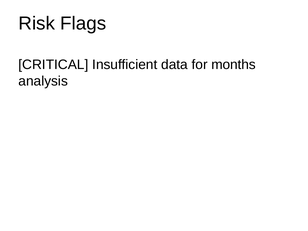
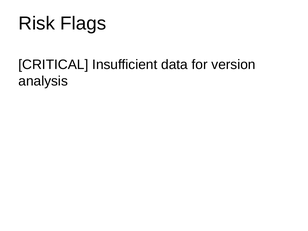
months: months -> version (233, 65)
